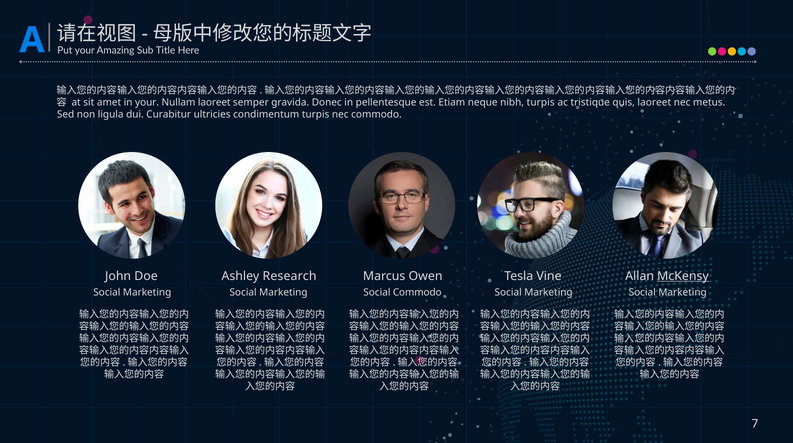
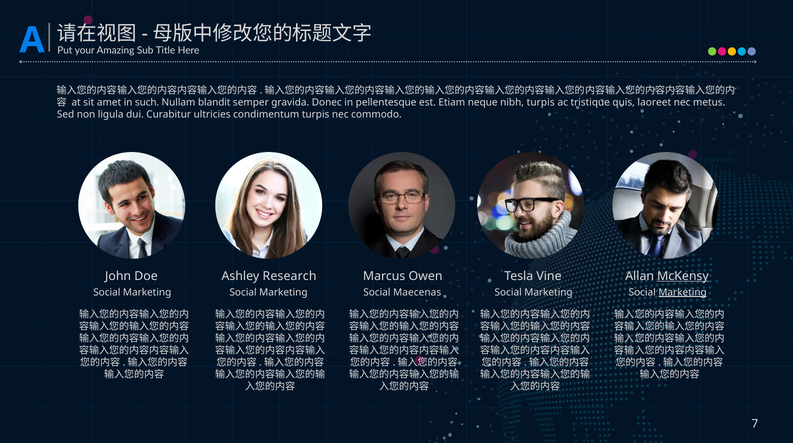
in your: your -> such (147, 103)
Nullam laoreet: laoreet -> blandit (214, 103)
Social Commodo: Commodo -> Maecenas (417, 292)
Marketing underline: none -> present (683, 292)
